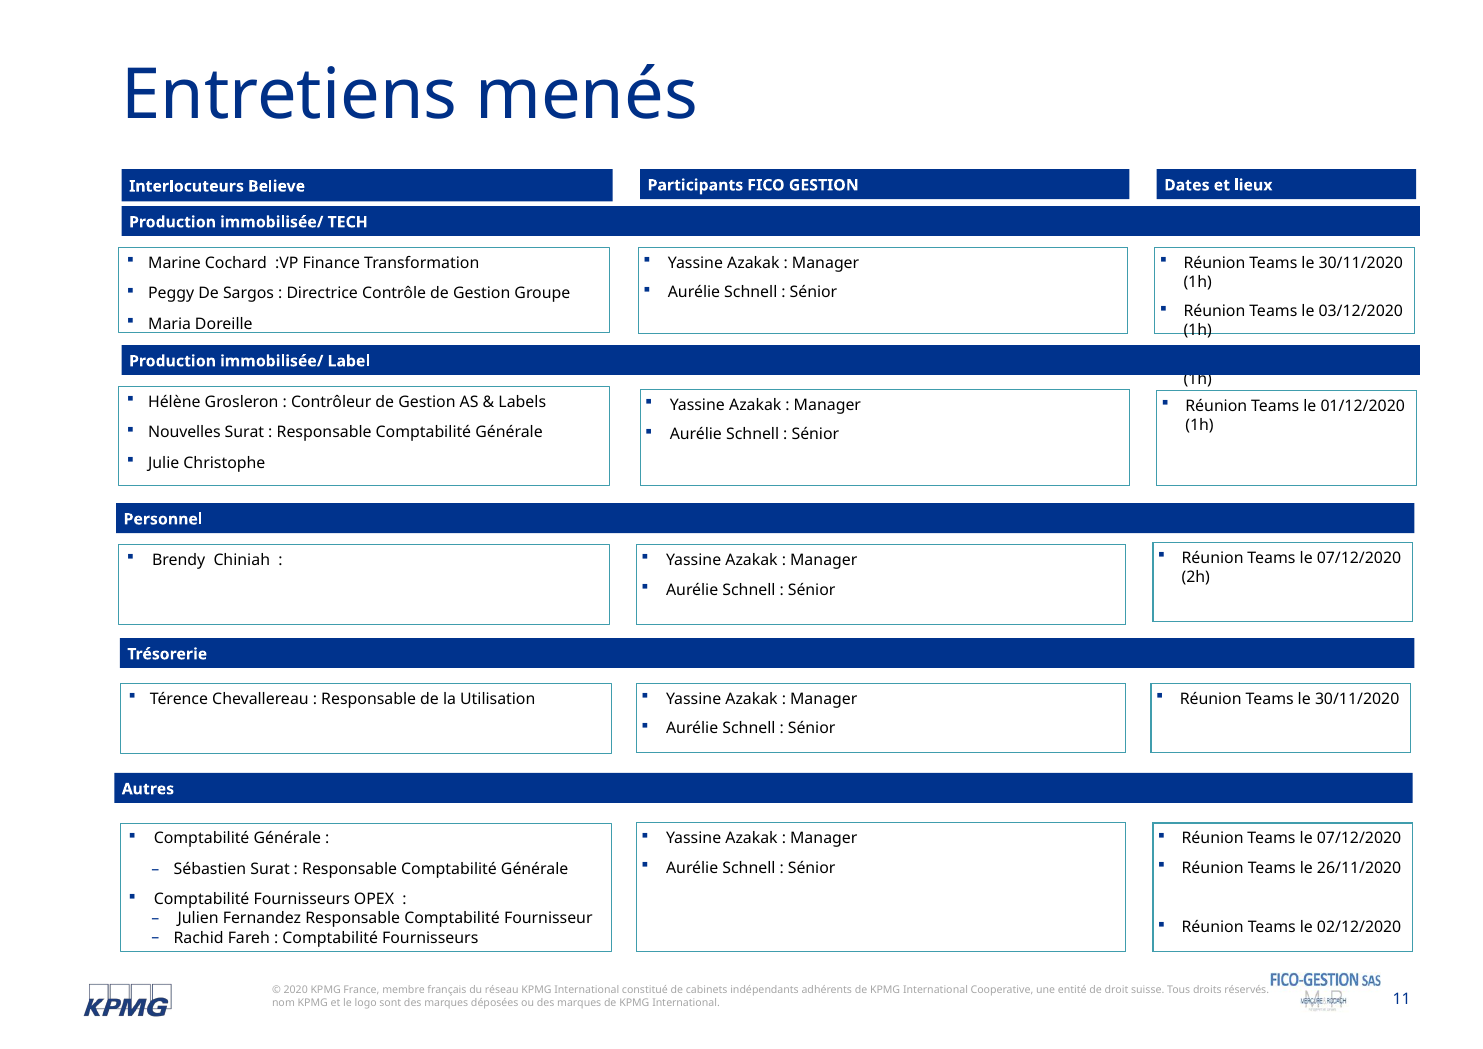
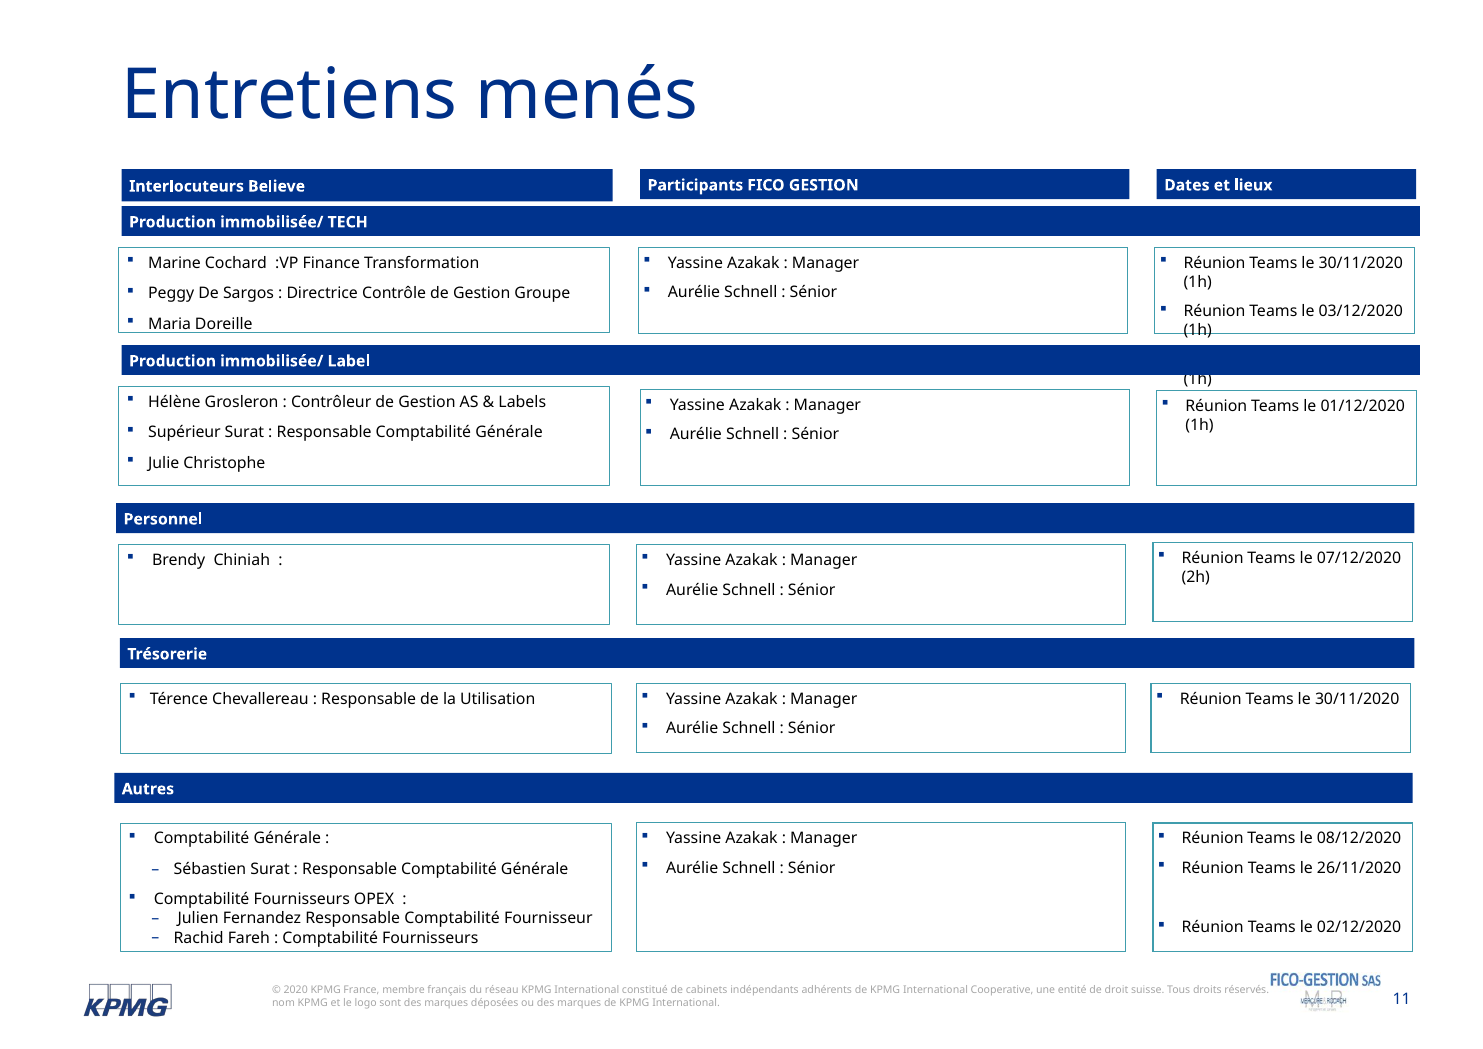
Nouvelles: Nouvelles -> Supérieur (184, 432)
07/12/2020: 07/12/2020 -> 08/12/2020 (1359, 838)
